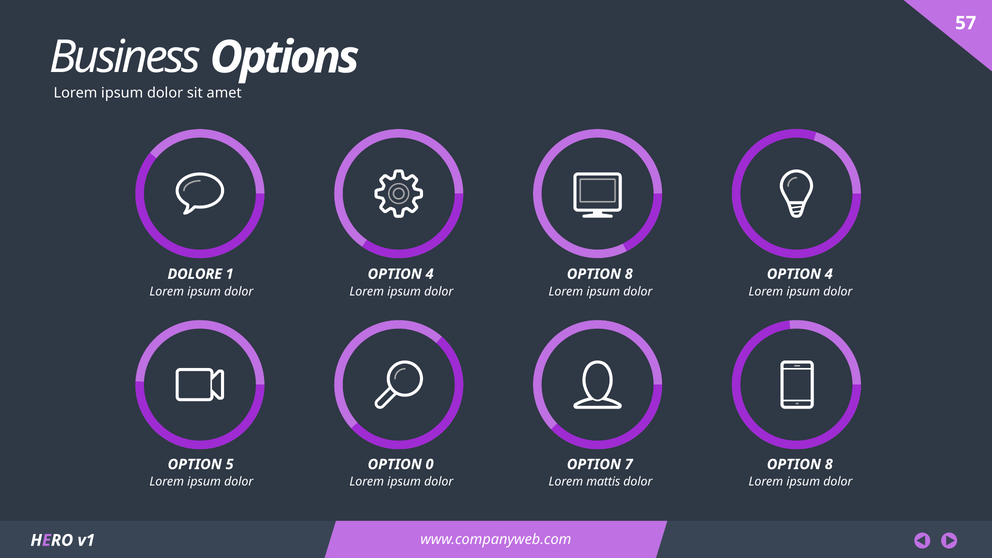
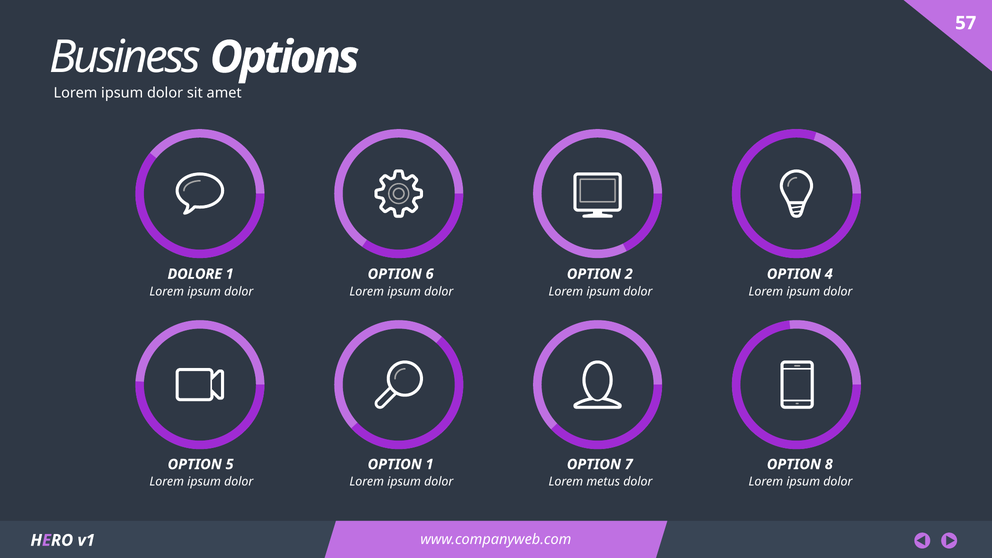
4: 4 -> 6 (430, 274)
8: 8 -> 2 (629, 274)
OPTION 0: 0 -> 1 (430, 464)
mattis: mattis -> metus (603, 482)
